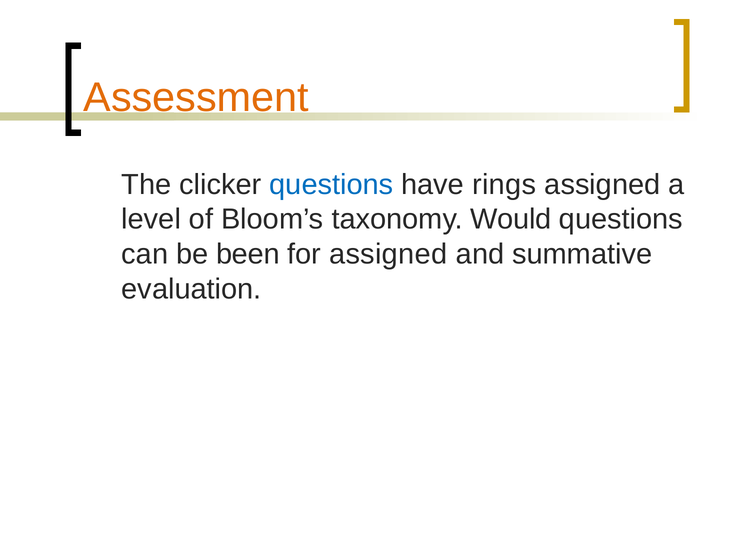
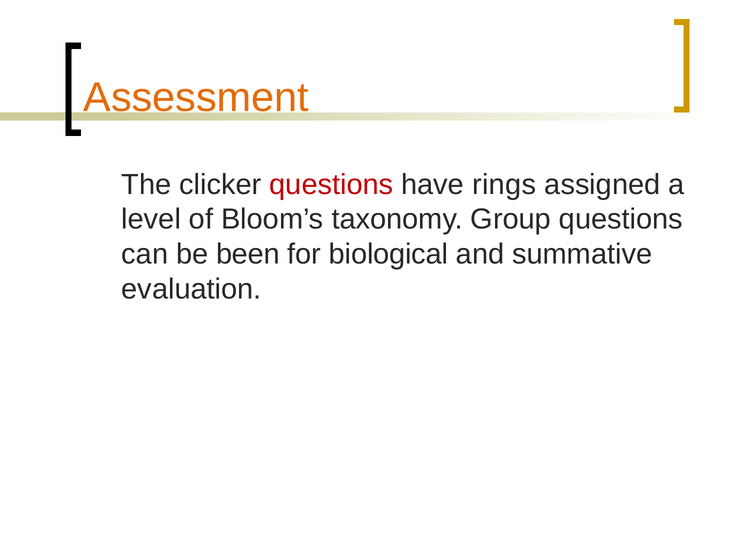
questions colour: blue -> red (331, 185)
Would: Would -> Group (511, 220)
for assigned: assigned -> biological (388, 254)
